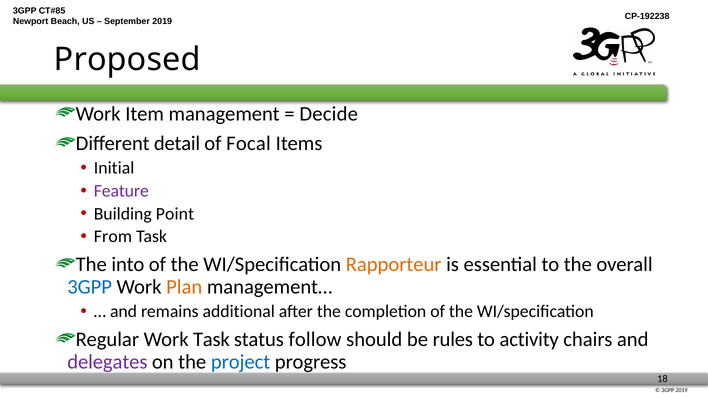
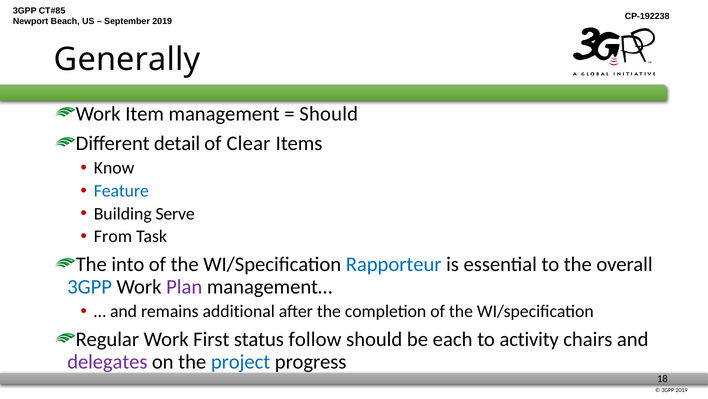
Proposed: Proposed -> Generally (127, 59)
Decide: Decide -> Should (329, 114)
Focal: Focal -> Clear (248, 143)
Initial: Initial -> Know (114, 168)
Feature colour: purple -> blue (121, 191)
Point: Point -> Serve (175, 213)
Rapporteur colour: orange -> blue (394, 264)
Plan colour: orange -> purple (184, 286)
Work Task: Task -> First (211, 339)
rules: rules -> each (453, 339)
